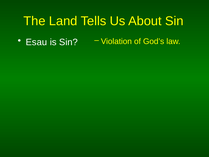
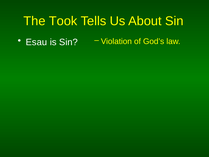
Land: Land -> Took (63, 21)
